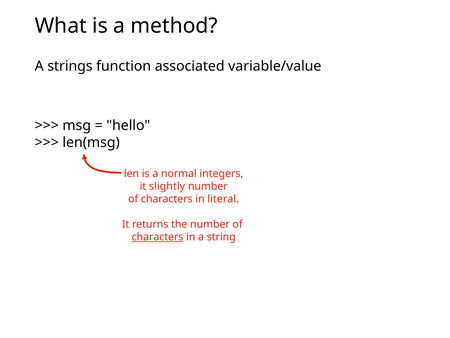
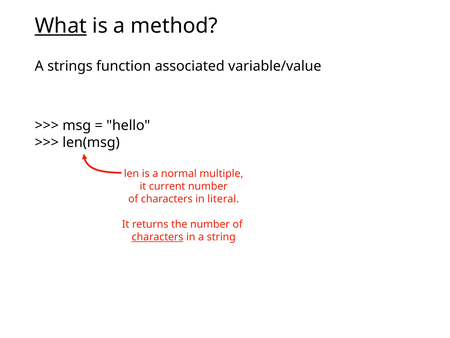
What underline: none -> present (61, 26)
integers: integers -> multiple (221, 173)
slightly: slightly -> current (167, 186)
